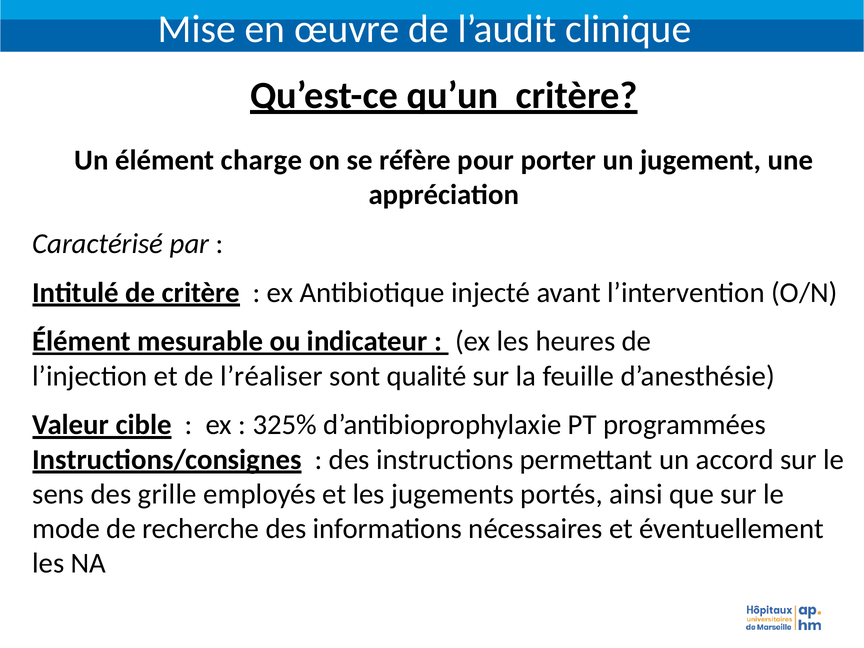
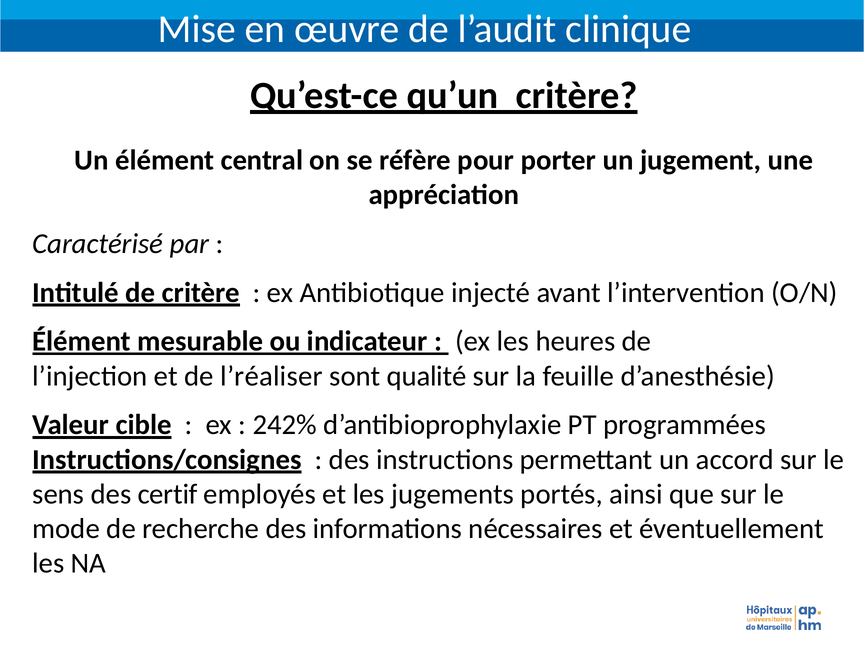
charge: charge -> central (262, 160)
325%: 325% -> 242% (285, 425)
grille: grille -> certif (168, 494)
